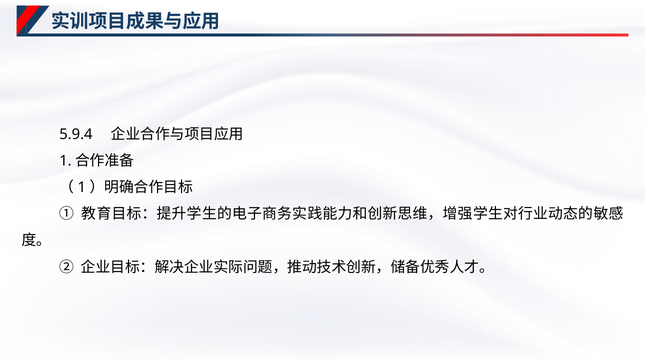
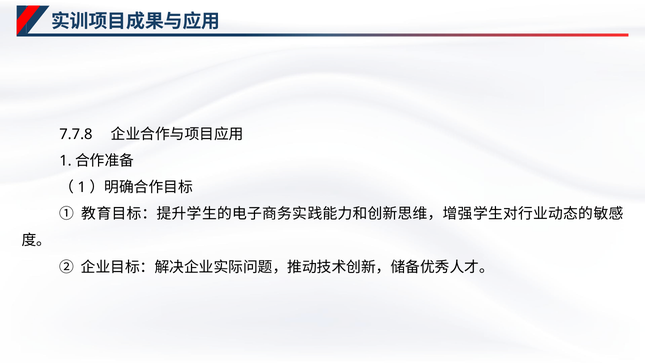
5.9.4: 5.9.4 -> 7.7.8 (76, 134)
